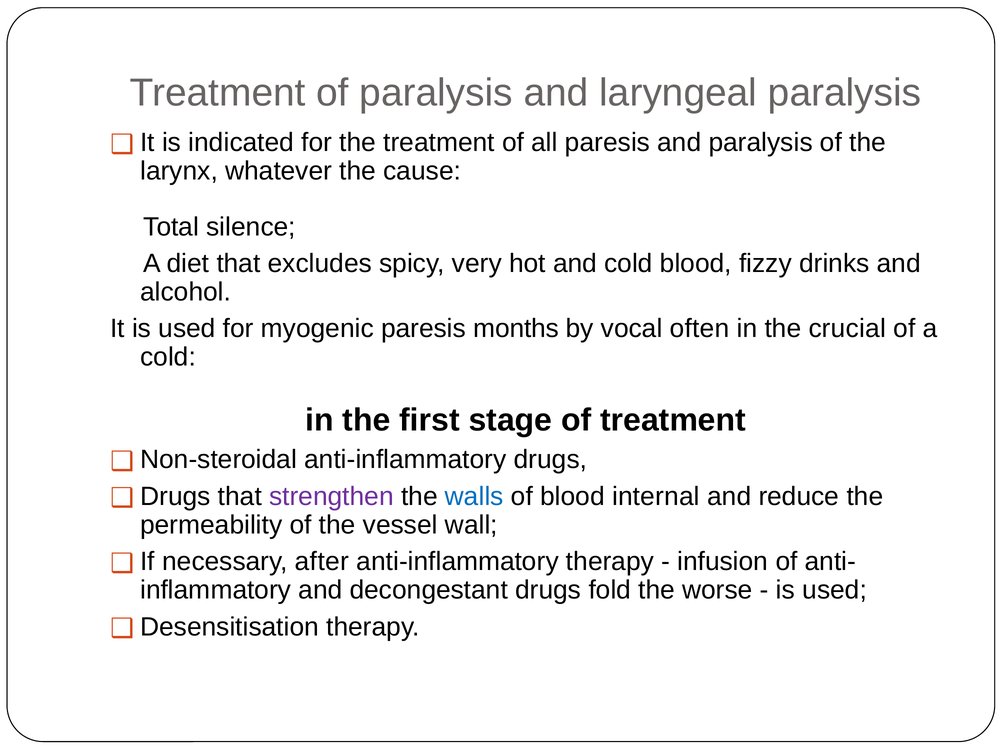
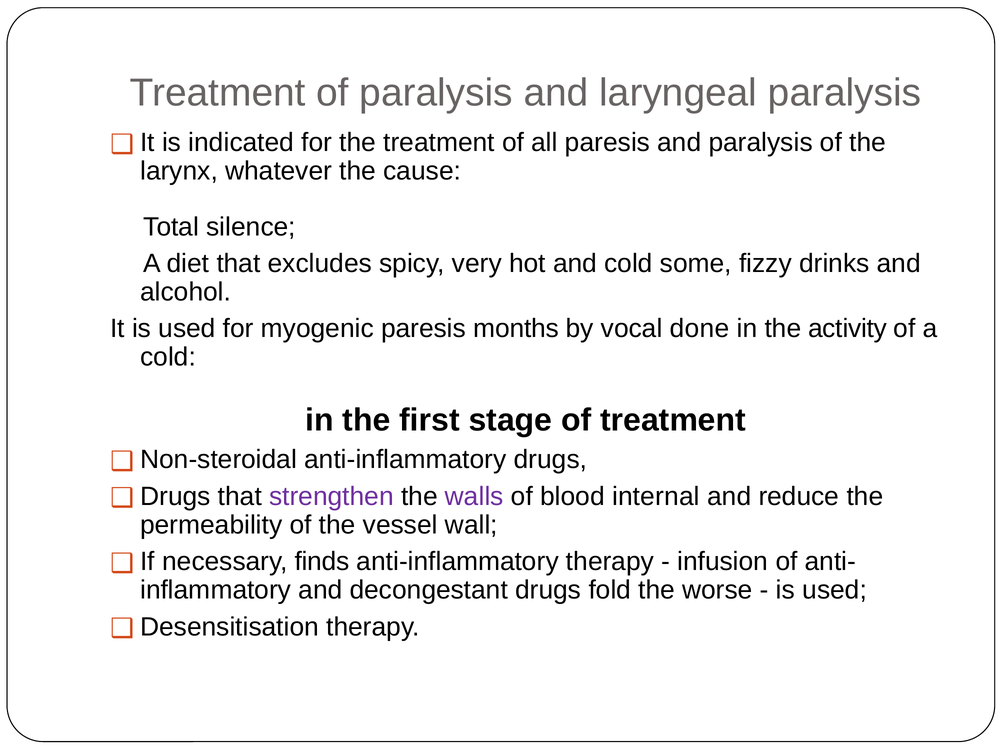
cold blood: blood -> some (696, 263)
often: often -> done (700, 328)
crucial: crucial -> activity (847, 328)
walls colour: blue -> purple (474, 496)
after: after -> finds (322, 561)
